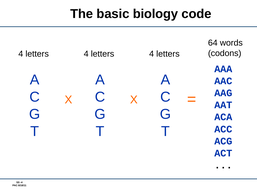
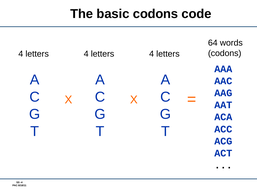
basic biology: biology -> codons (156, 14)
